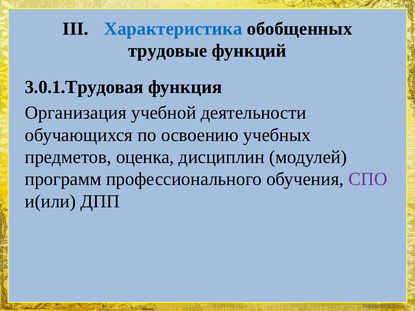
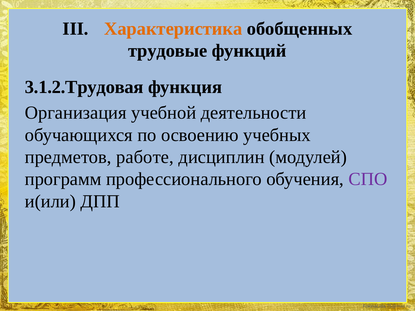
Характеристика colour: blue -> orange (173, 29)
3.0.1.Трудовая: 3.0.1.Трудовая -> 3.1.2.Трудовая (84, 87)
оценка: оценка -> работе (145, 157)
